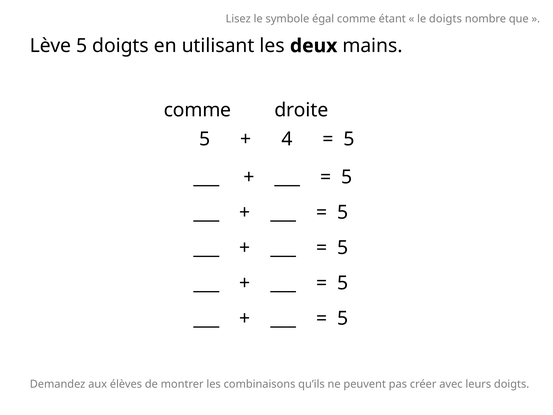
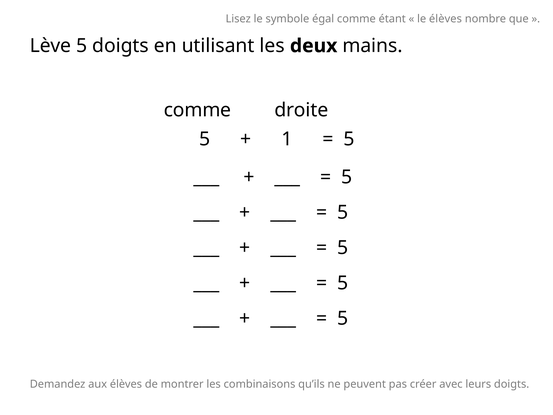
le doigts: doigts -> élèves (445, 19)
4: 4 -> 1 (287, 139)
